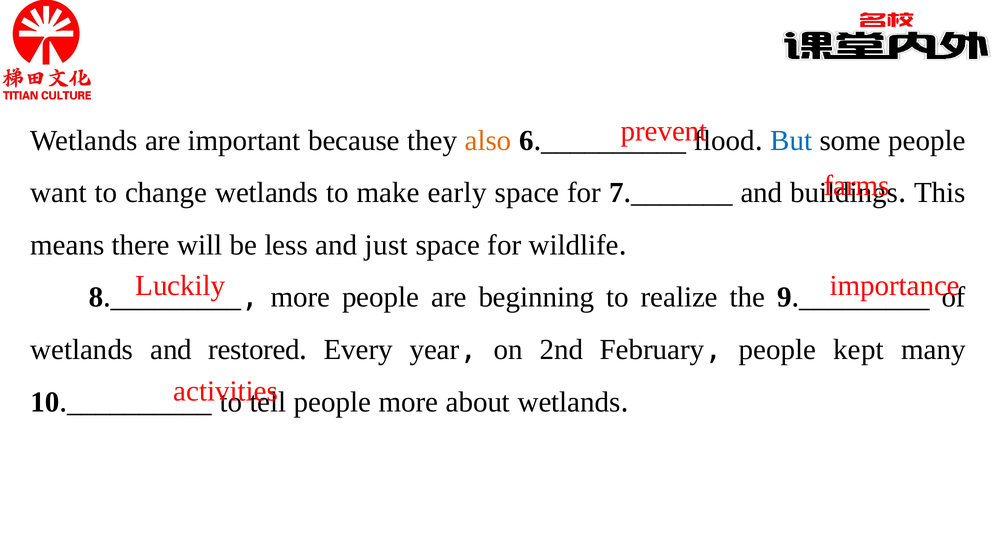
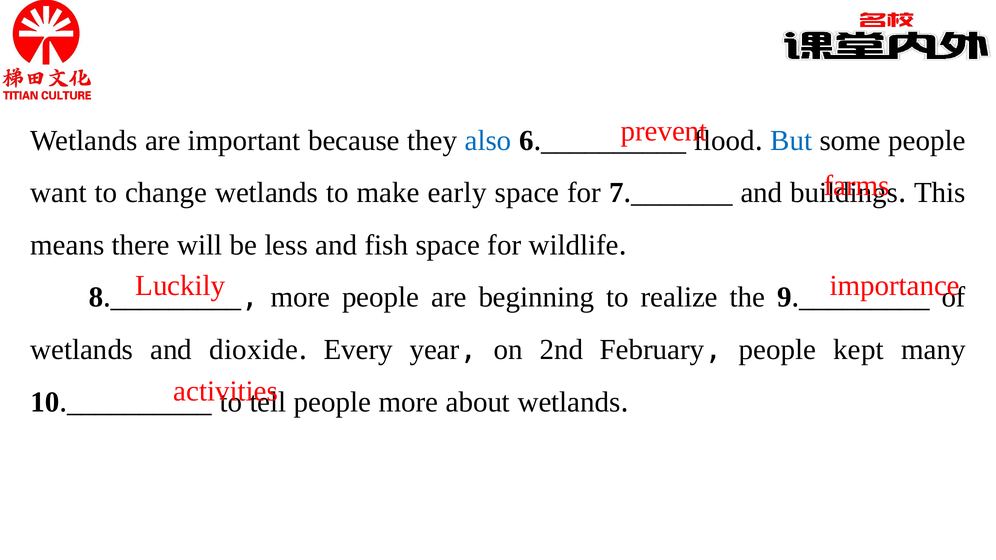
also colour: orange -> blue (488, 141)
just: just -> fish (386, 245)
restored: restored -> dioxide (254, 350)
